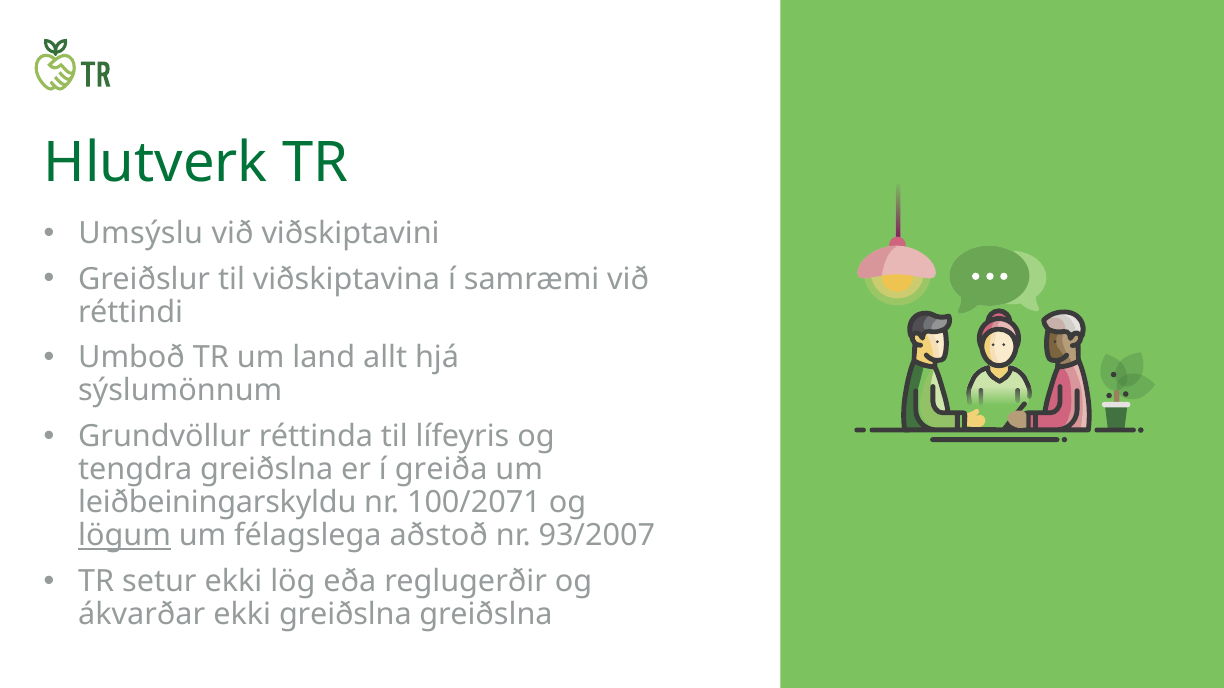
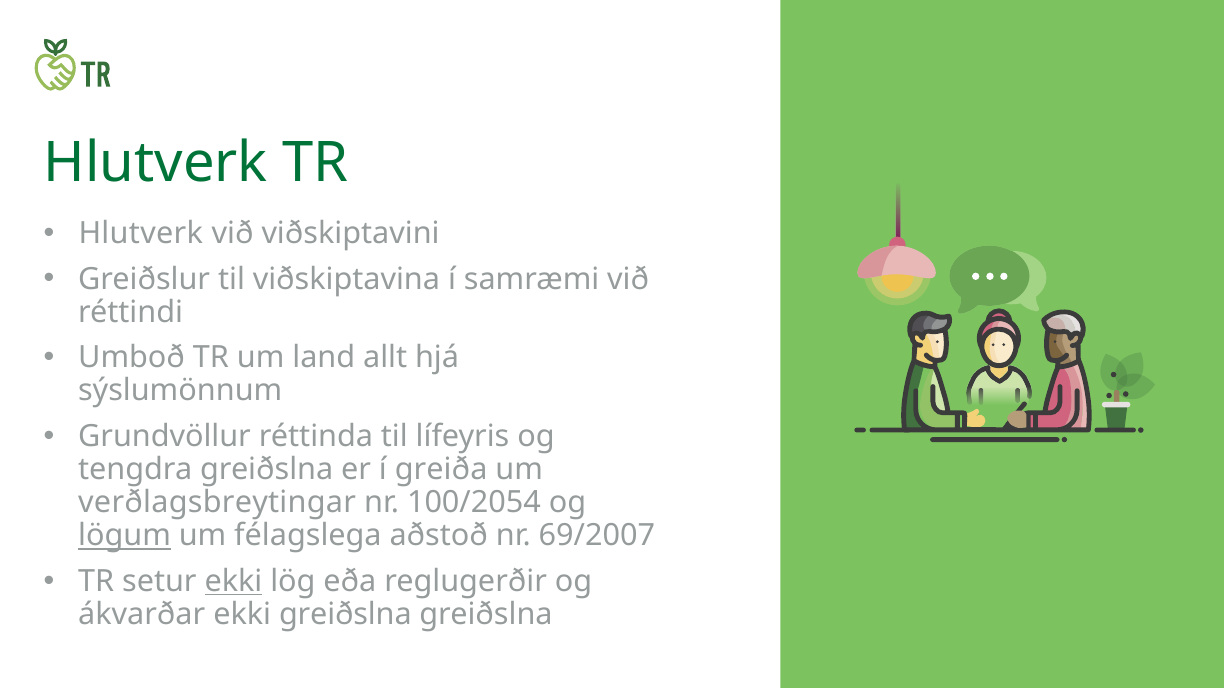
Umsýslu: Umsýslu -> Hlutverk (141, 233)
leiðbeiningarskyldu: leiðbeiningarskyldu -> verðlagsbreytingar (217, 503)
100/2071: 100/2071 -> 100/2054 (474, 503)
93/2007: 93/2007 -> 69/2007 (597, 536)
ekki underline: none -> present (233, 582)
